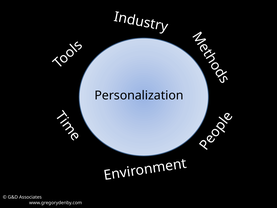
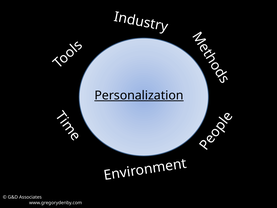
Personalization underline: none -> present (139, 95)
